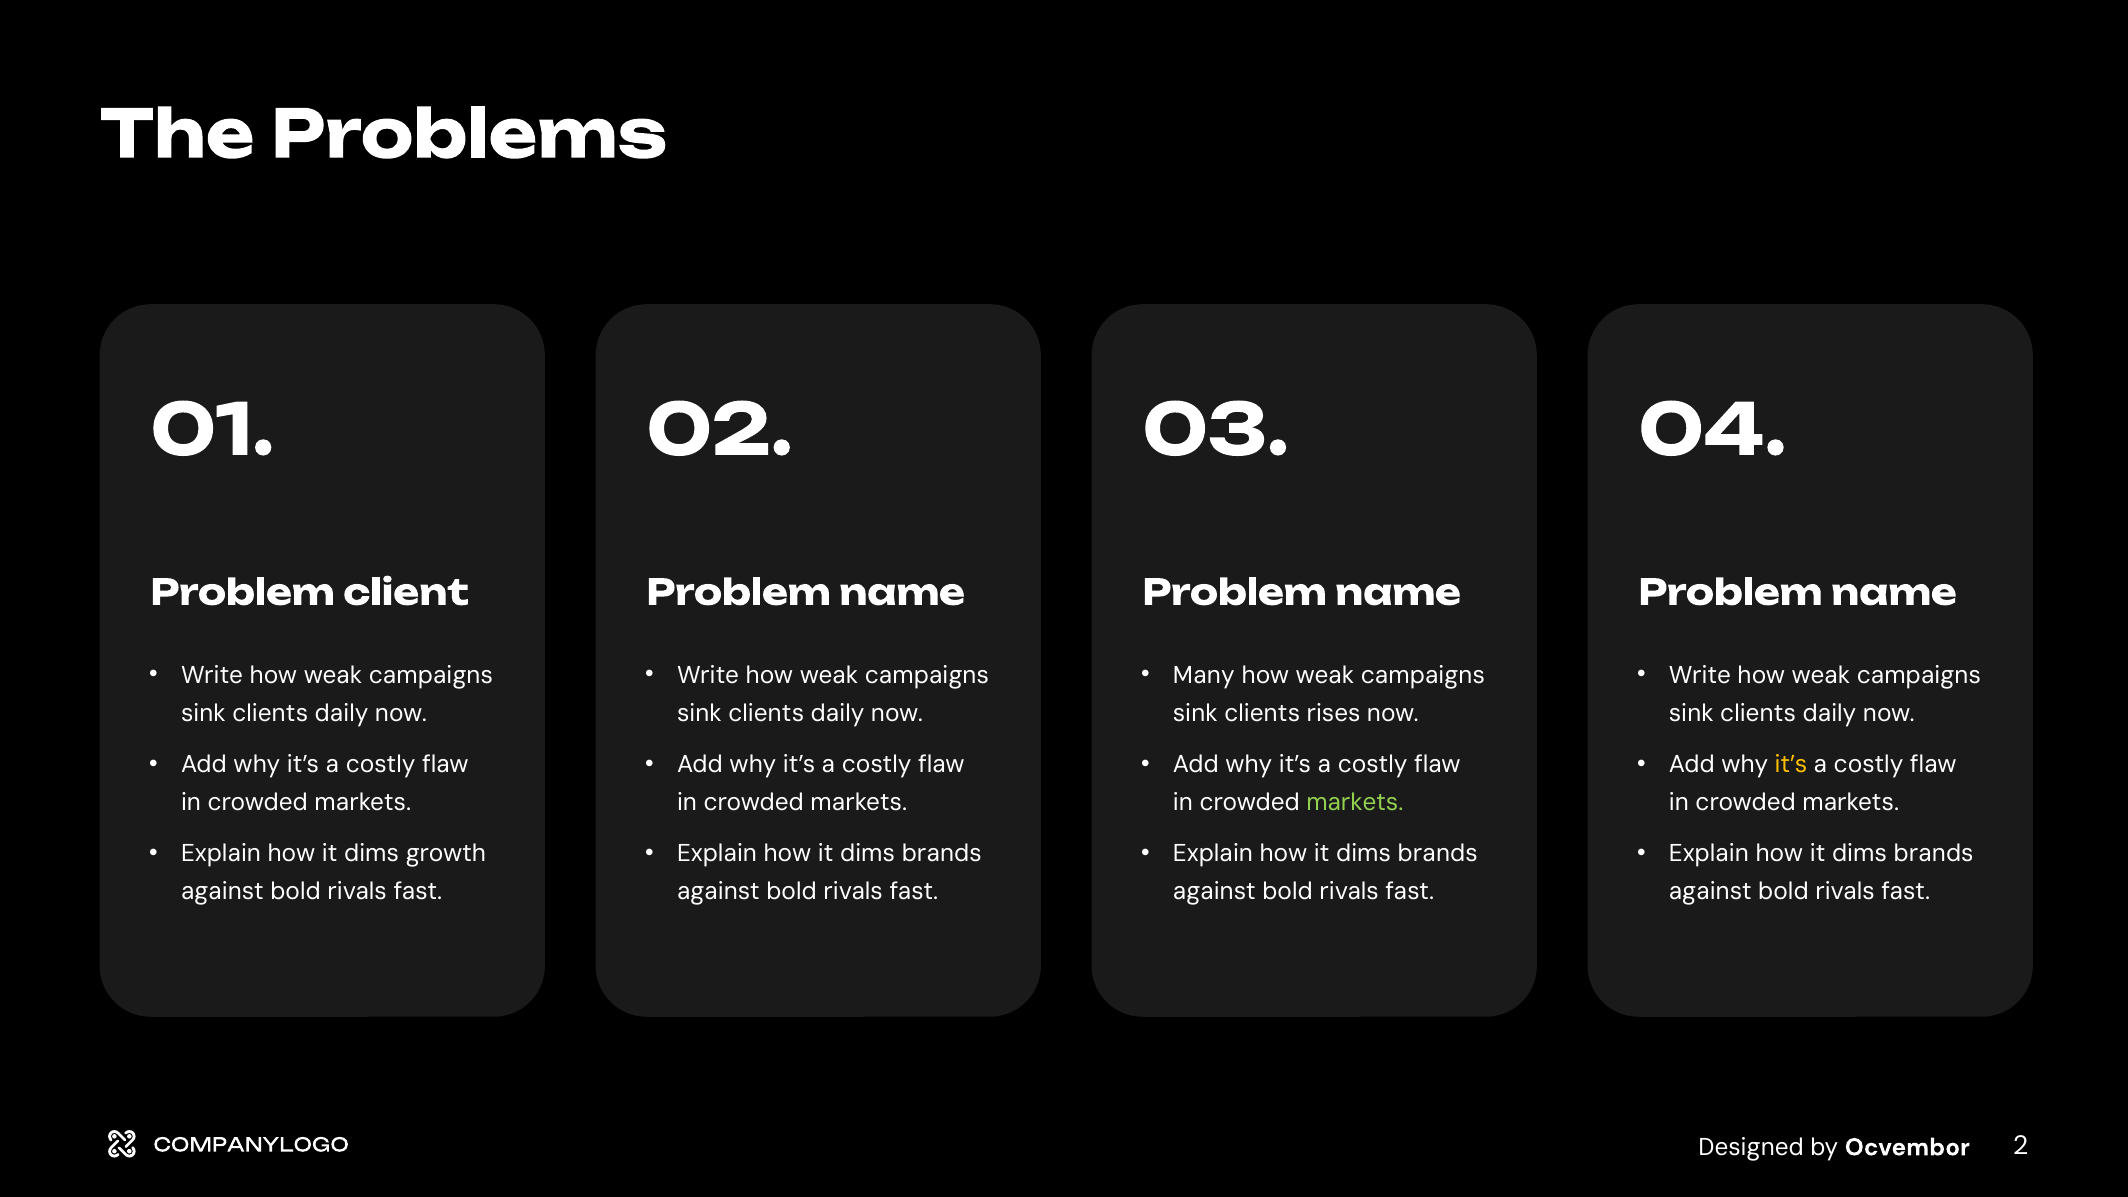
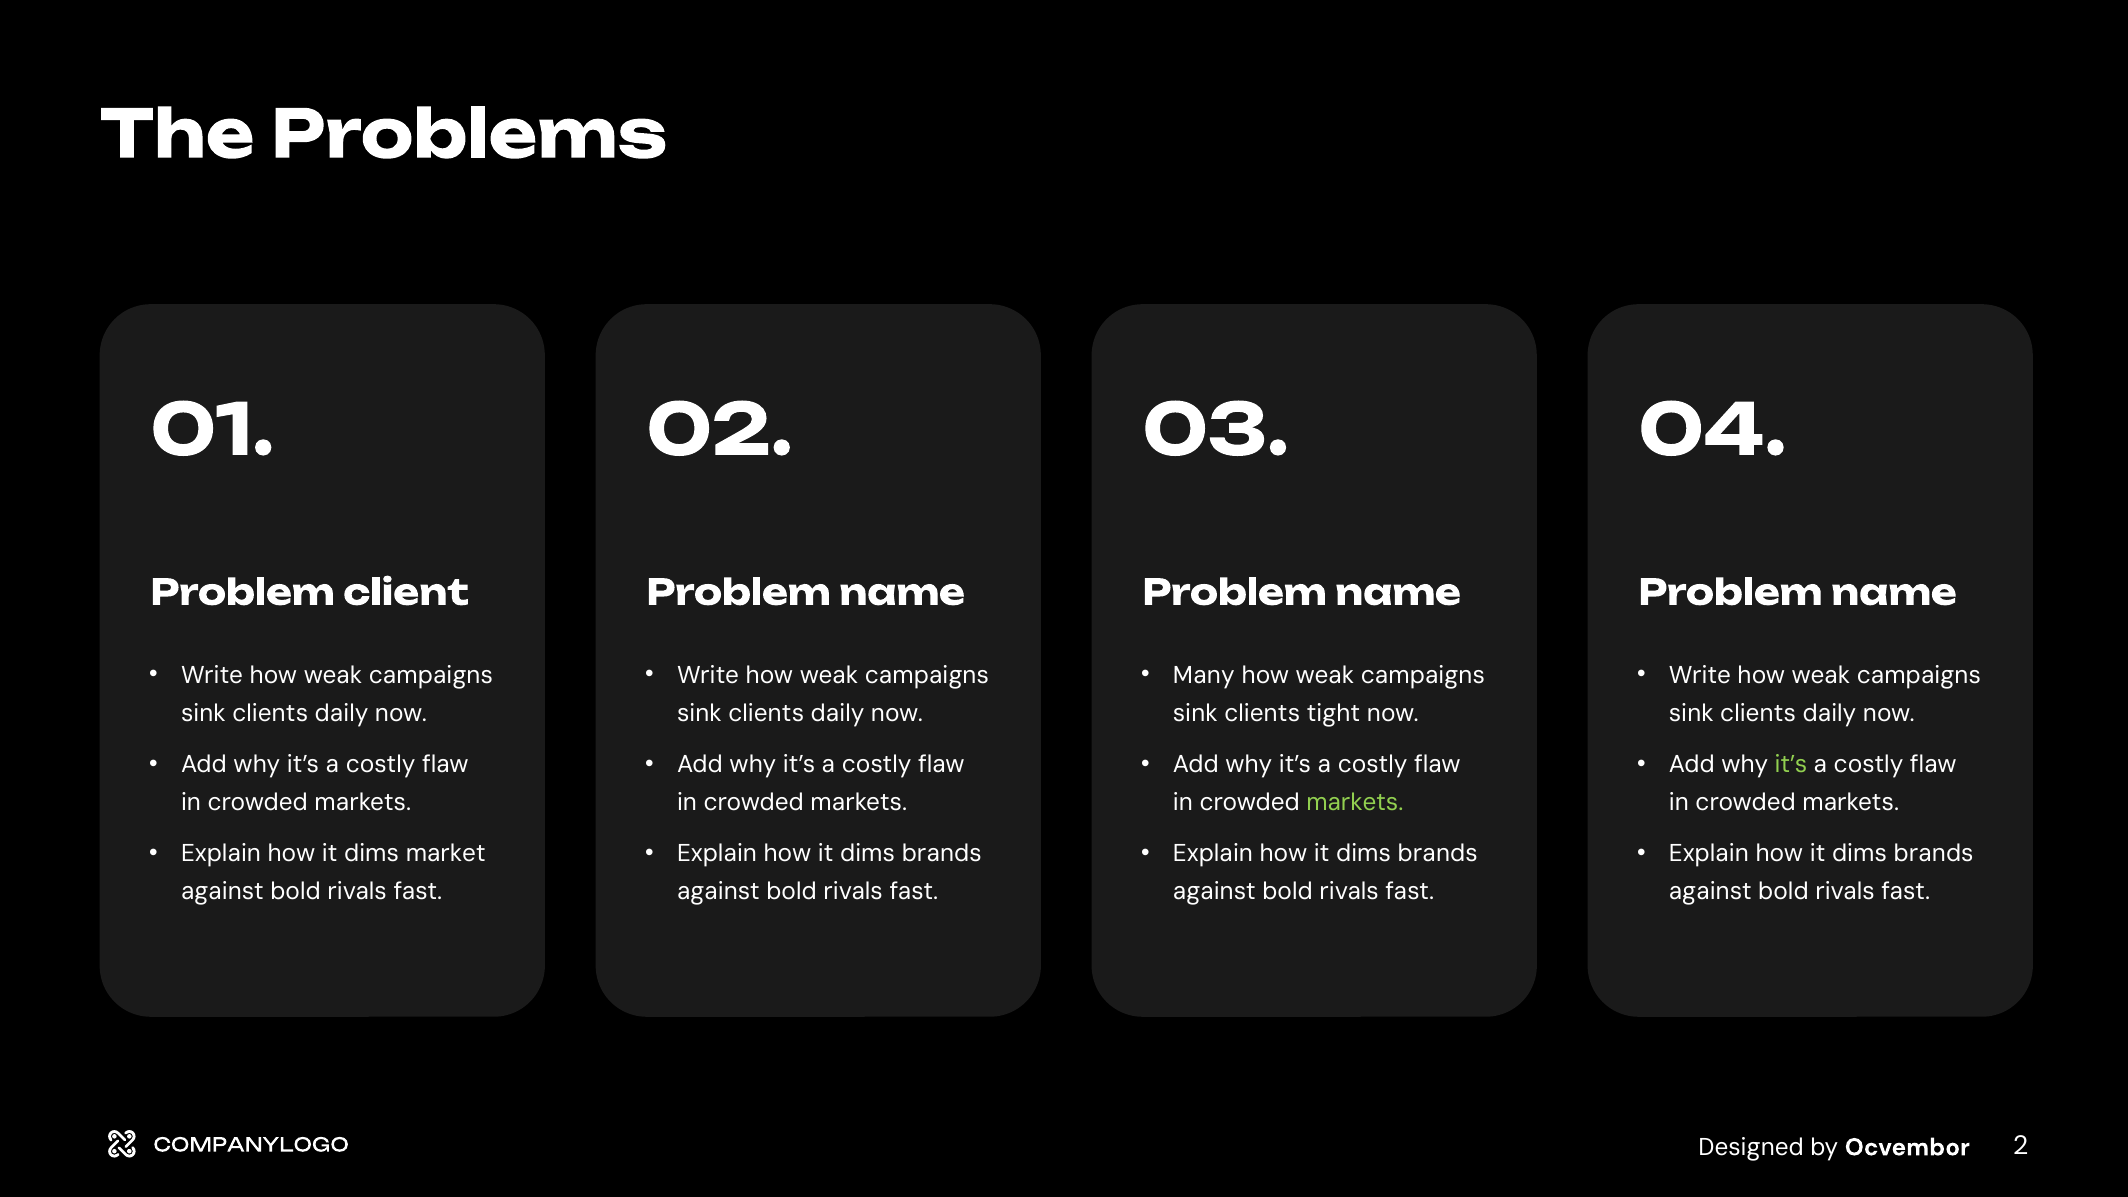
rises: rises -> tight (1334, 713)
it’s colour: yellow -> light green (1791, 764)
growth: growth -> market (446, 854)
